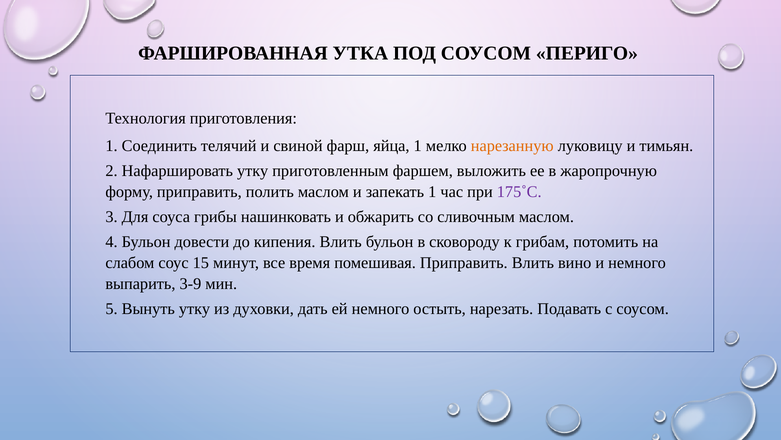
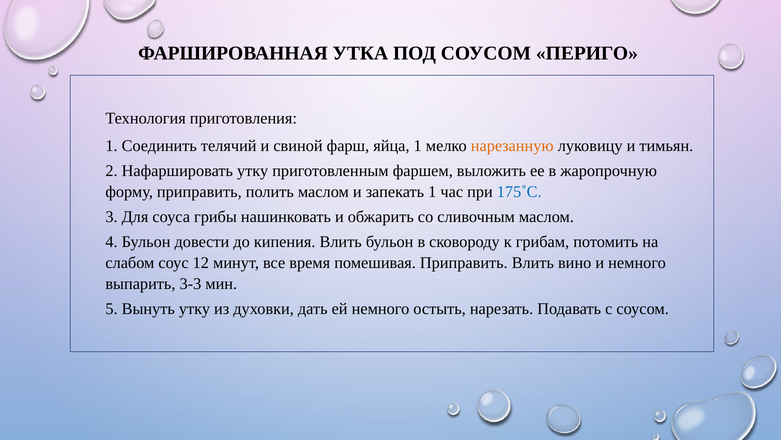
175˚С colour: purple -> blue (519, 192)
15: 15 -> 12 (201, 262)
3-9: 3-9 -> 3-3 (190, 283)
